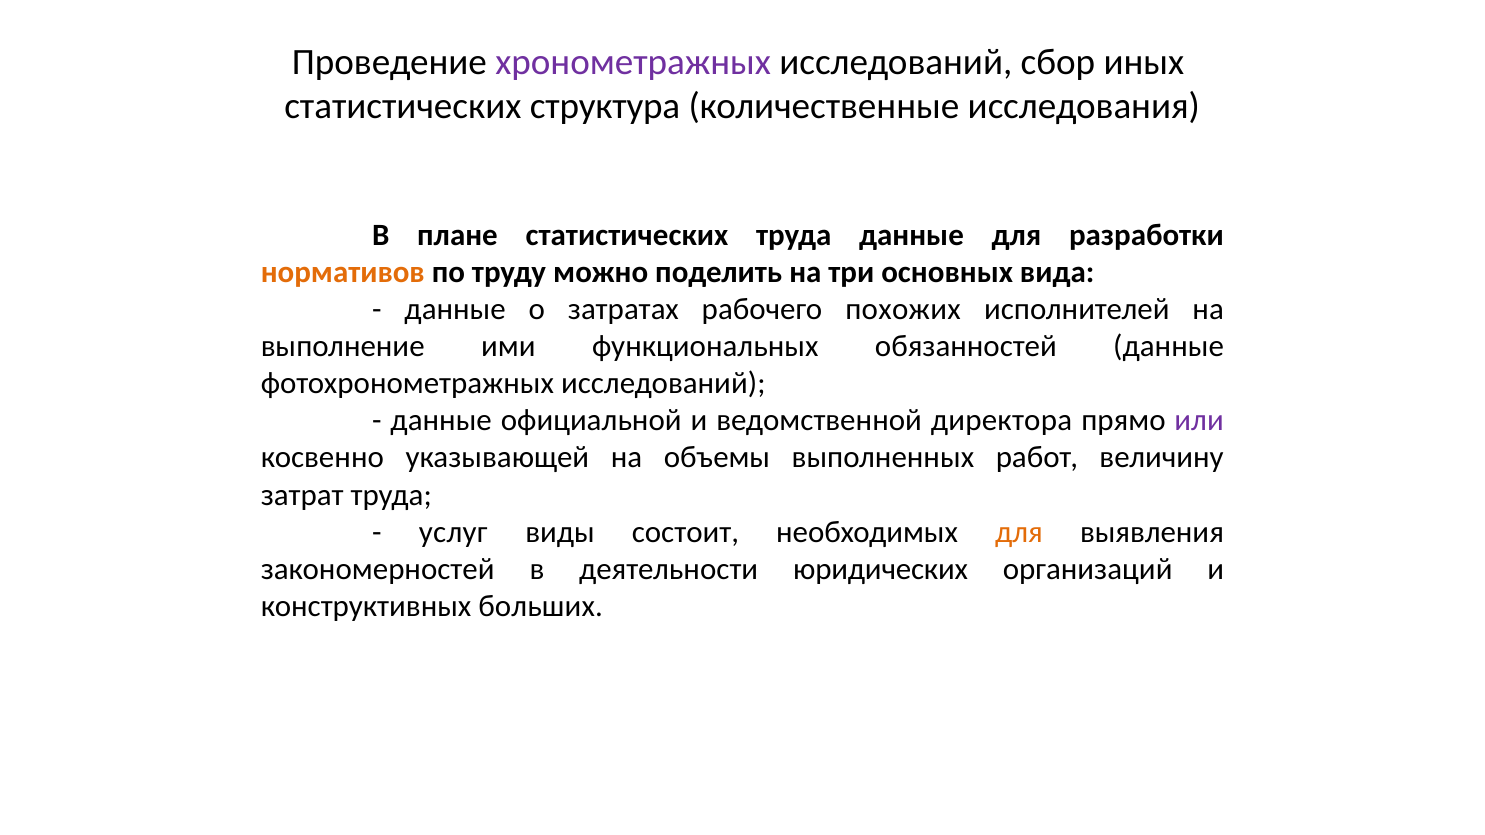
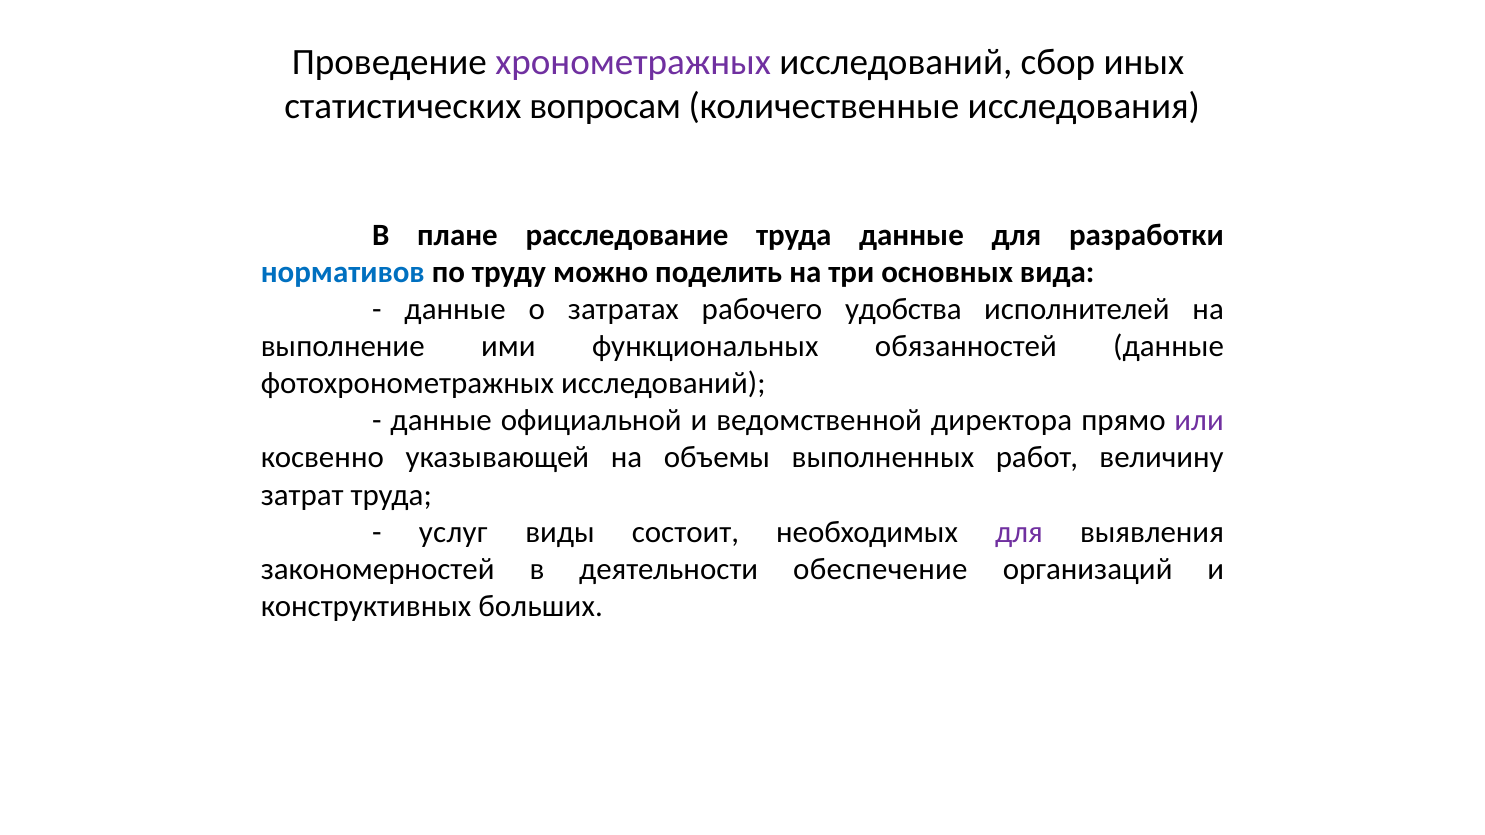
структура: структура -> вопросам (605, 107)
плане статистических: статистических -> расследование (627, 235)
нормативов colour: orange -> blue (343, 272)
похожих: похожих -> удобства (903, 309)
для colour: orange -> purple (1019, 532)
юридических: юридических -> обеспечение (880, 569)
